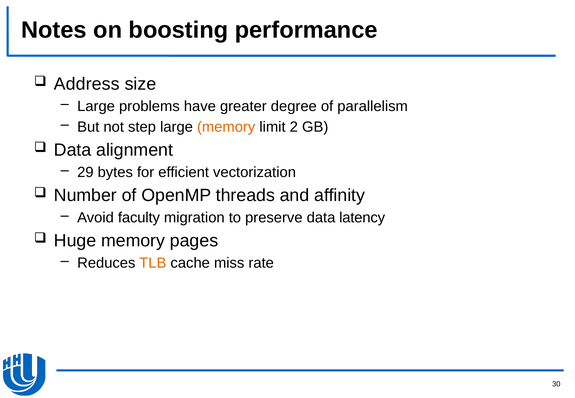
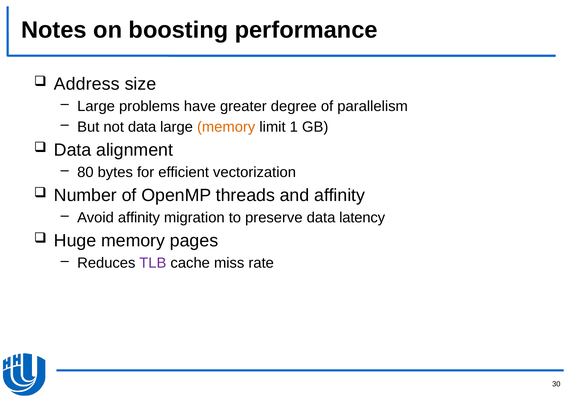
not step: step -> data (142, 127)
2: 2 -> 1 (294, 127)
29: 29 -> 80 (85, 172)
Avoid faculty: faculty -> affinity (139, 218)
TLB colour: orange -> purple (153, 263)
